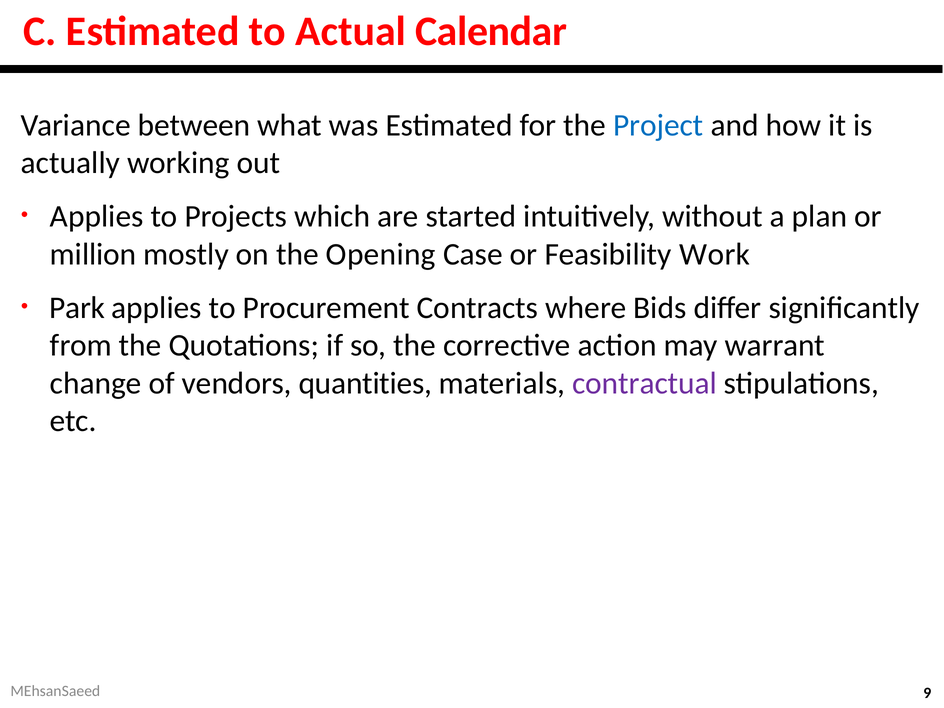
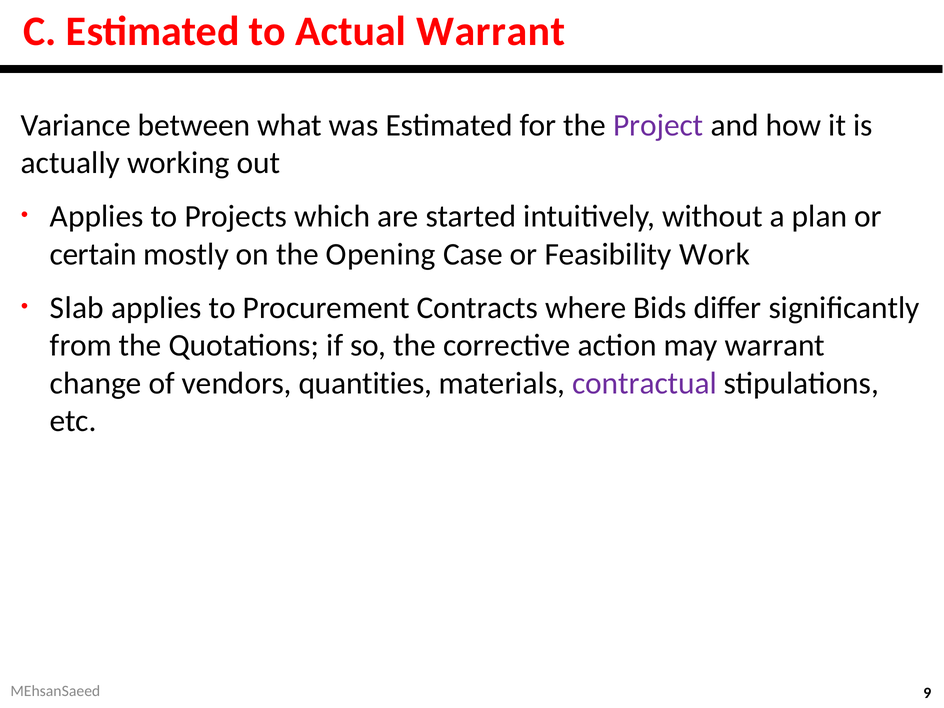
Actual Calendar: Calendar -> Warrant (491, 31)
Project colour: blue -> purple (658, 125)
million: million -> certain (93, 254)
Park: Park -> Slab (77, 308)
